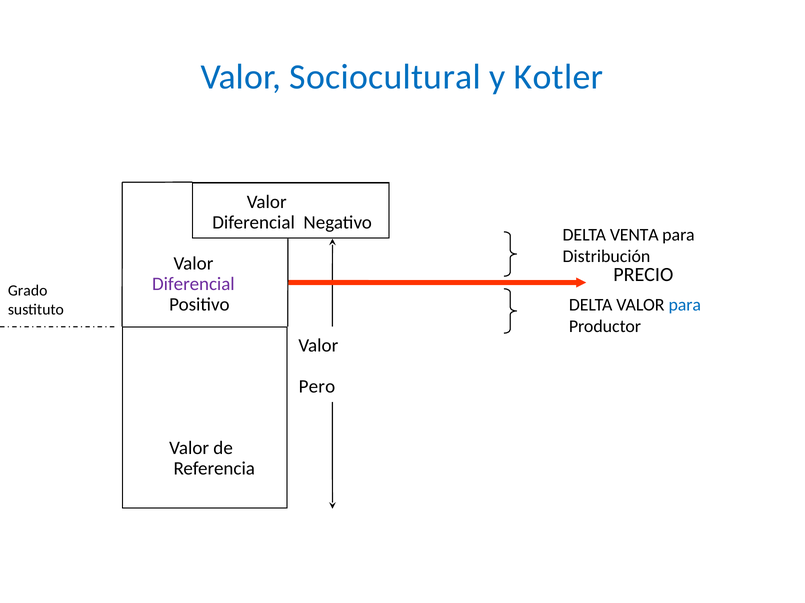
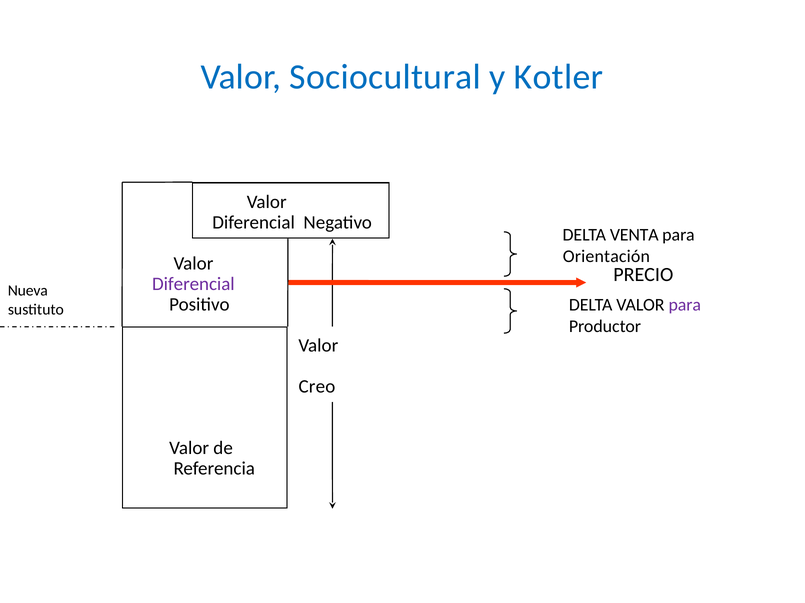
Distribución: Distribución -> Orientación (606, 257)
Grado: Grado -> Nueva (28, 291)
para colour: blue -> purple (685, 305)
Pero: Pero -> Creo (317, 387)
